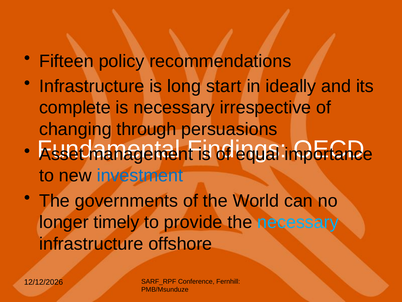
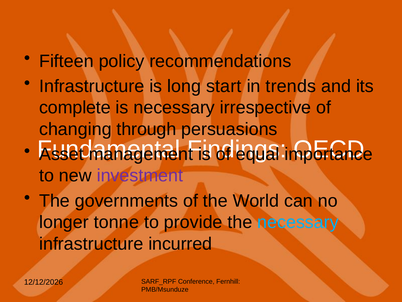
ideally: ideally -> trends (291, 86)
investment colour: blue -> purple (140, 175)
timely: timely -> tonne (116, 222)
offshore: offshore -> incurred (180, 243)
